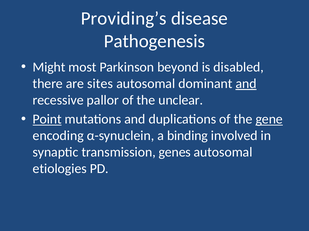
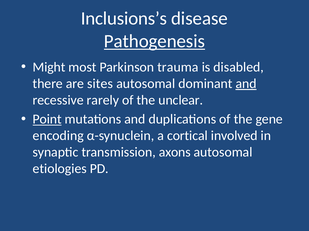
Providing’s: Providing’s -> Inclusions’s (124, 19)
Pathogenesis underline: none -> present (154, 41)
beyond: beyond -> trauma (178, 67)
pallor: pallor -> rarely (103, 100)
gene underline: present -> none (269, 120)
binding: binding -> cortical (187, 136)
genes: genes -> axons (175, 153)
